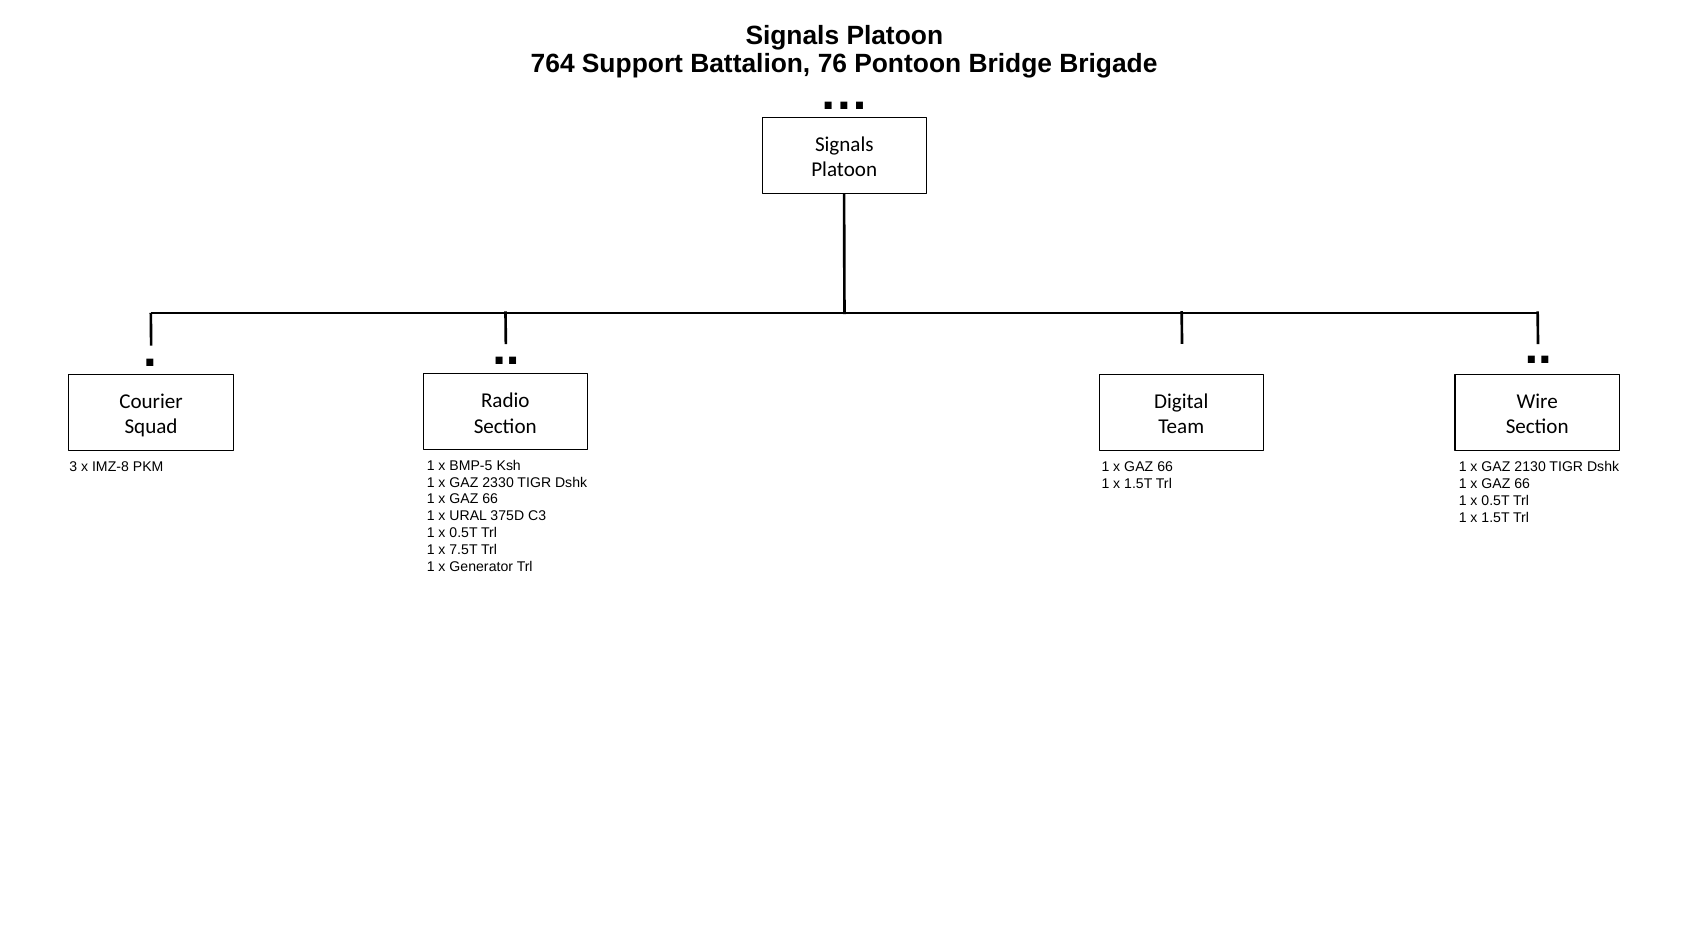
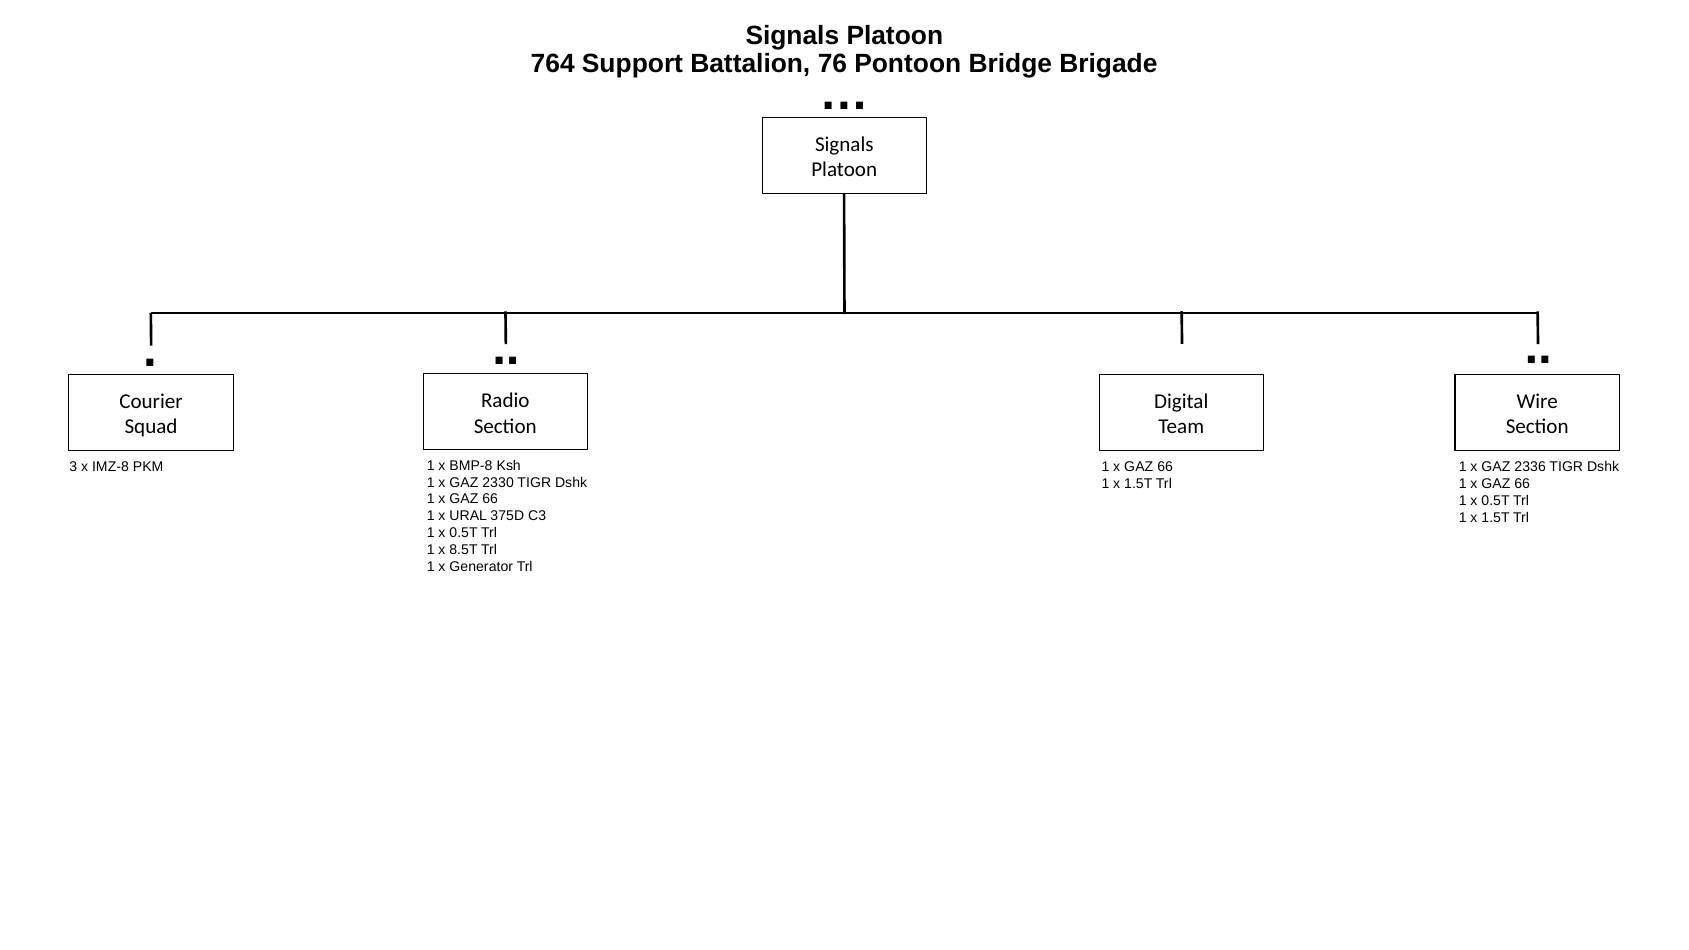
BMP-5: BMP-5 -> BMP-8 (471, 466)
2130: 2130 -> 2336 (1530, 467)
7.5T: 7.5T -> 8.5T (463, 550)
